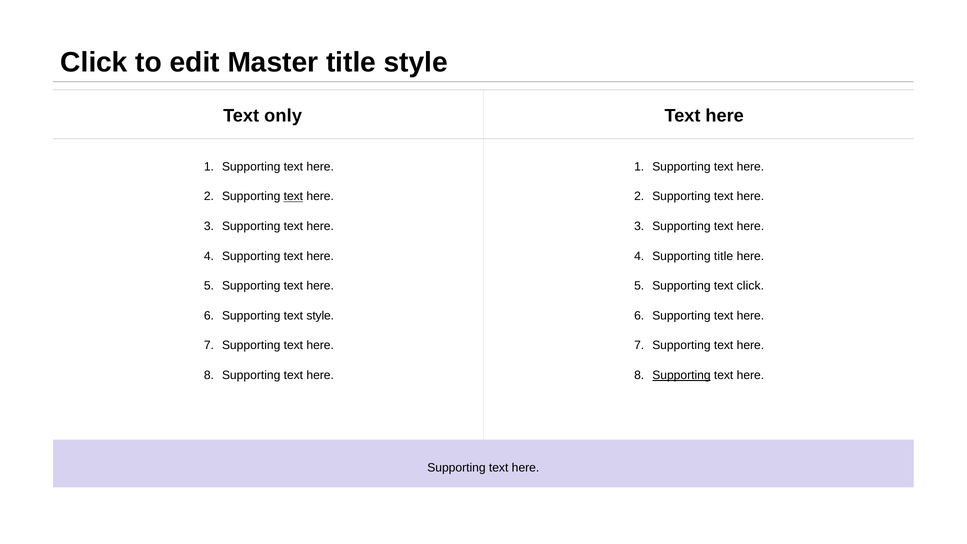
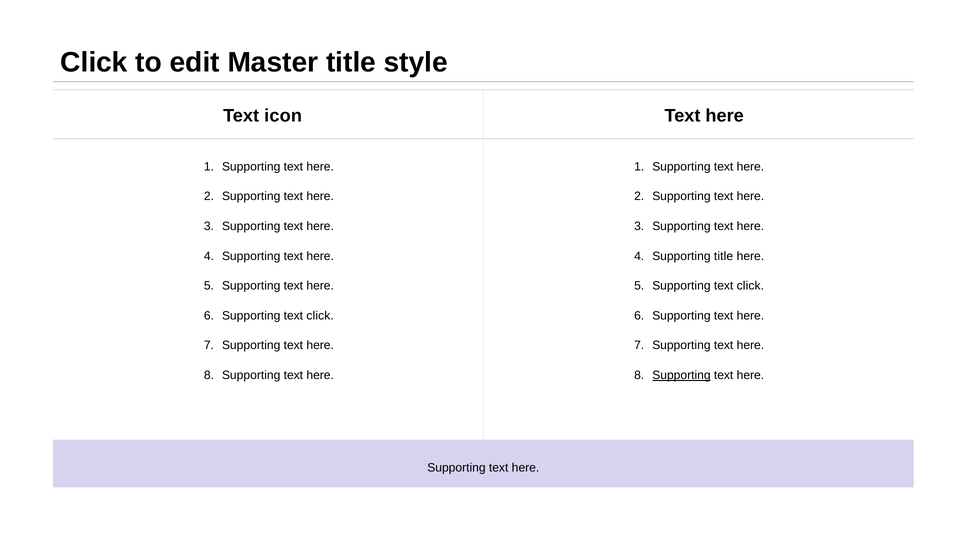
only: only -> icon (283, 116)
text underline: present -> none (293, 196)
style: style -> click (320, 316)
